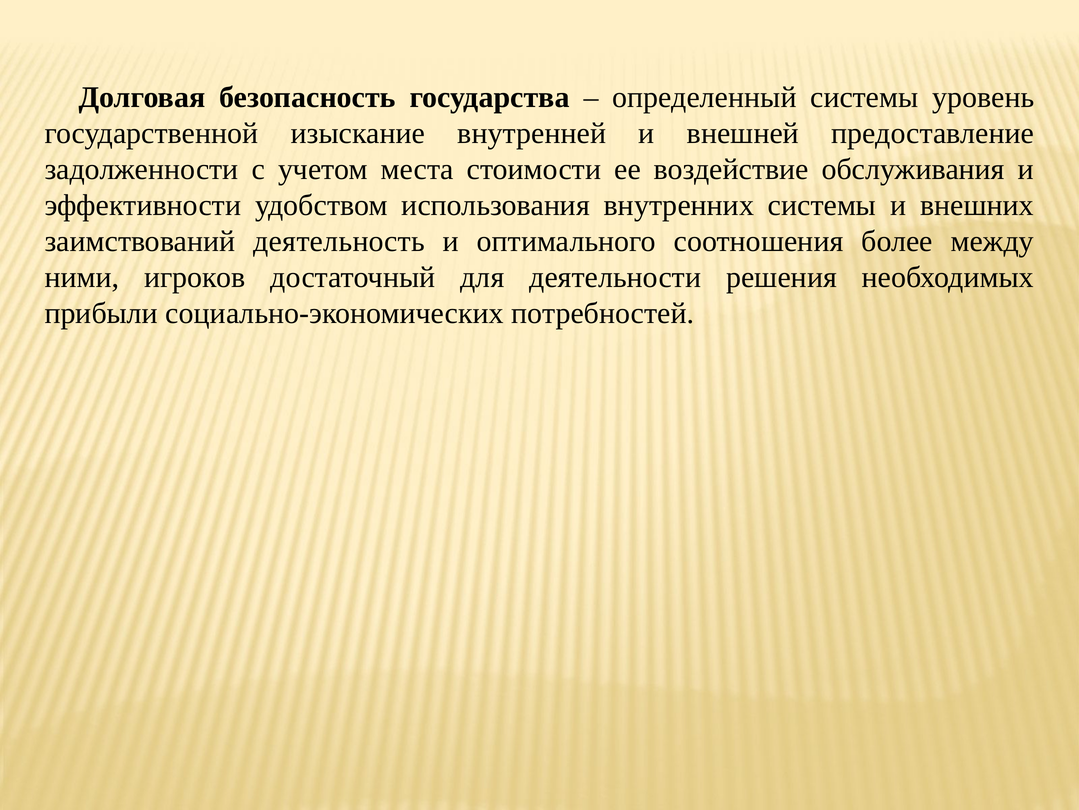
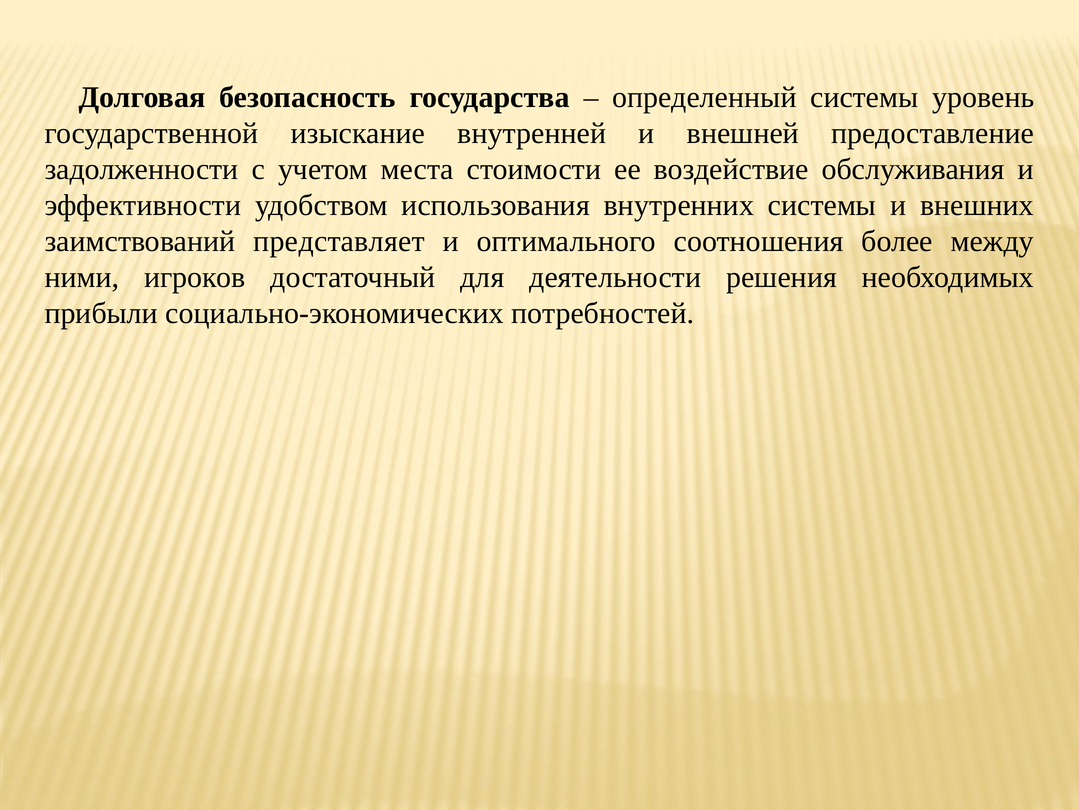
деятельность: деятельность -> представляет (339, 241)
